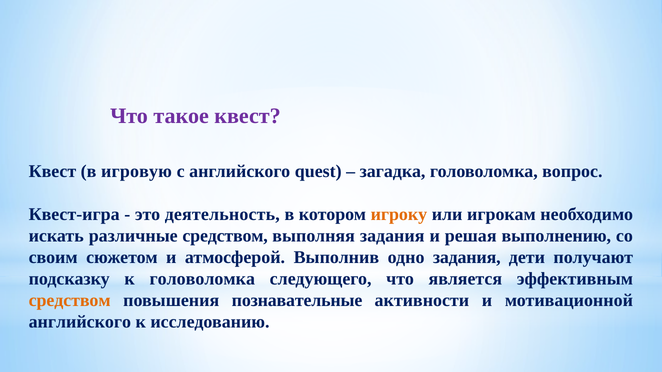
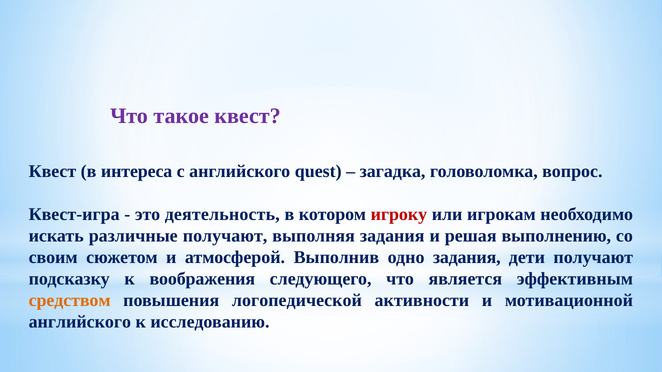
игровую: игровую -> интереса (137, 171)
игроку colour: orange -> red (399, 214)
различные средством: средством -> получают (225, 236)
к головоломка: головоломка -> воображения (202, 279)
познавательные: познавательные -> логопедической (297, 300)
